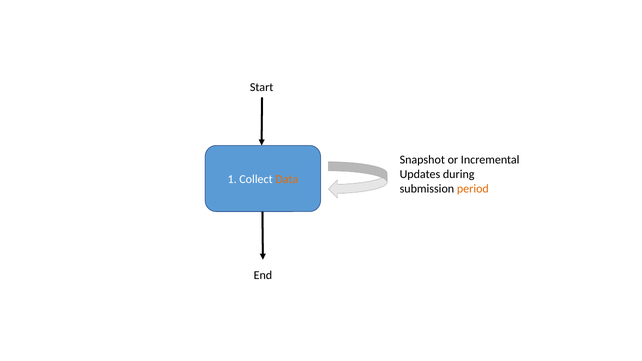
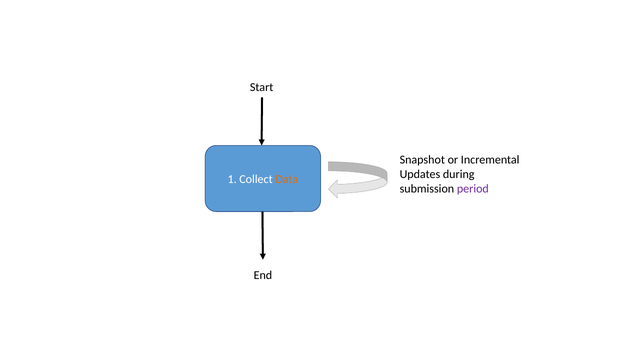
period colour: orange -> purple (473, 189)
